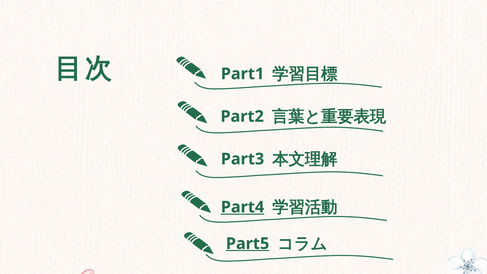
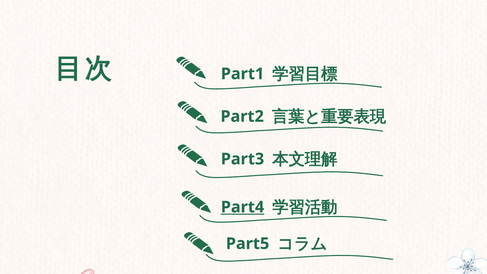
Part5 underline: present -> none (248, 244)
